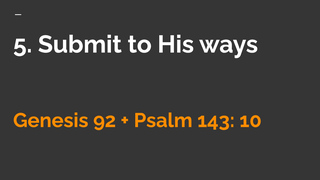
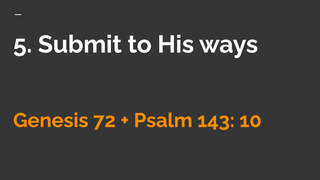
92: 92 -> 72 (104, 120)
